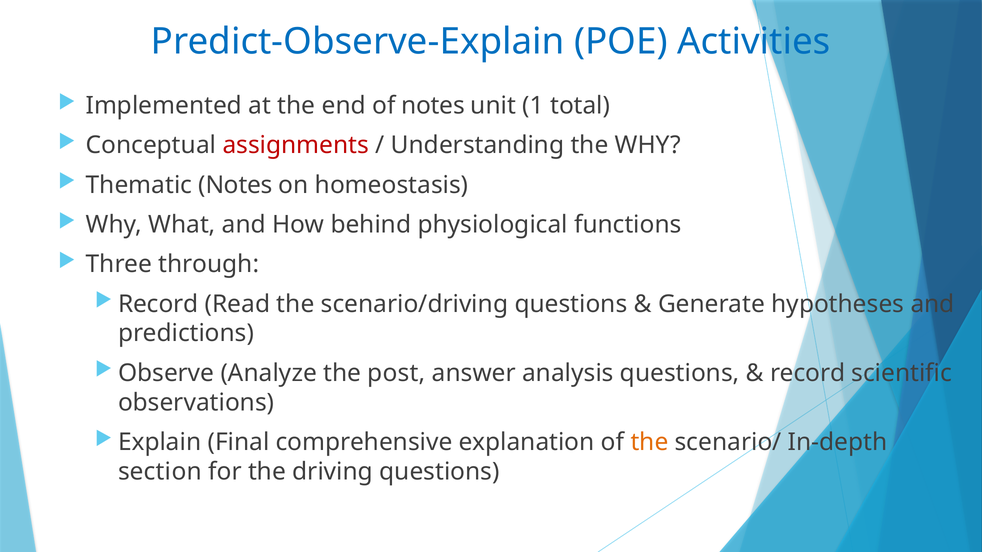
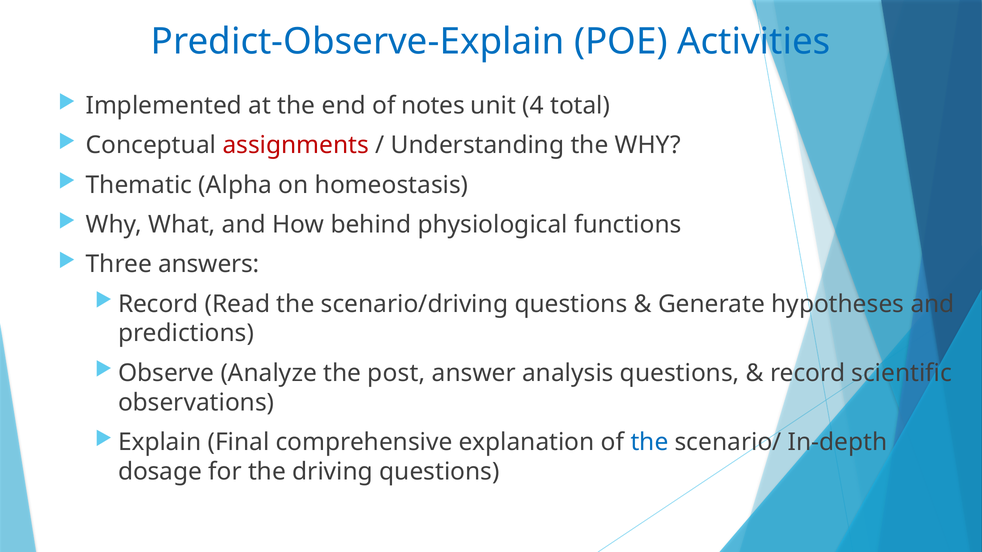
1: 1 -> 4 (533, 106)
Thematic Notes: Notes -> Alpha (235, 185)
through: through -> answers (209, 264)
the colour: orange -> blue (649, 442)
section: section -> dosage (160, 472)
